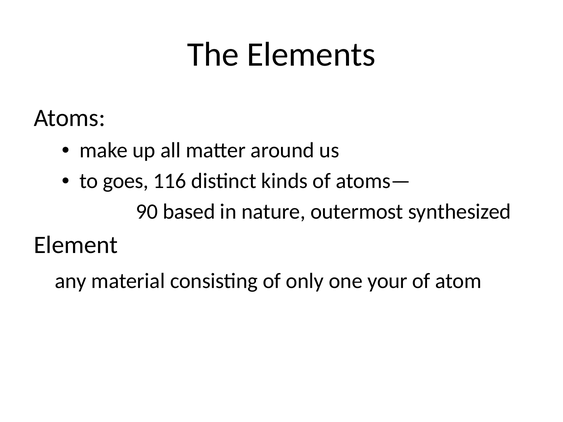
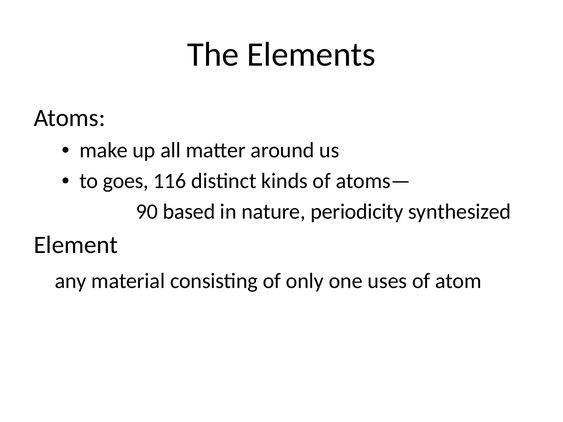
outermost: outermost -> periodicity (357, 212)
your: your -> uses (387, 281)
